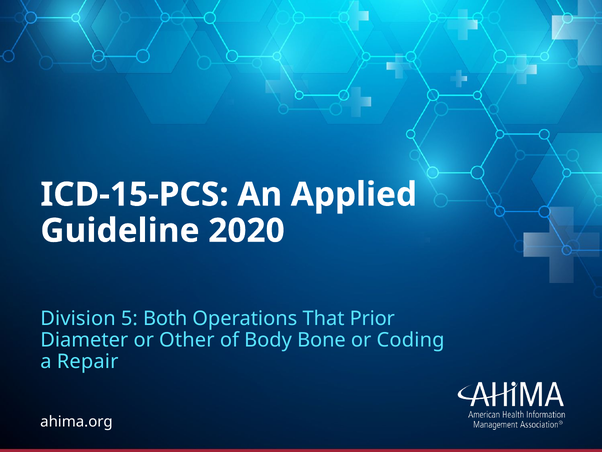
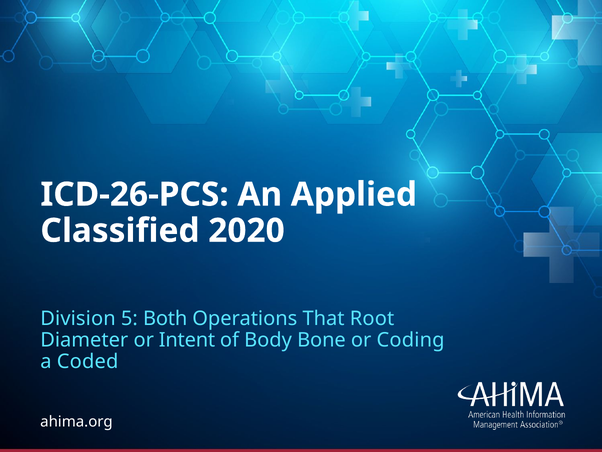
ICD-15-PCS: ICD-15-PCS -> ICD-26-PCS (135, 194)
Guideline: Guideline -> Classified (120, 230)
Prior: Prior -> Root (372, 318)
Other: Other -> Intent (187, 340)
Repair: Repair -> Coded (88, 361)
